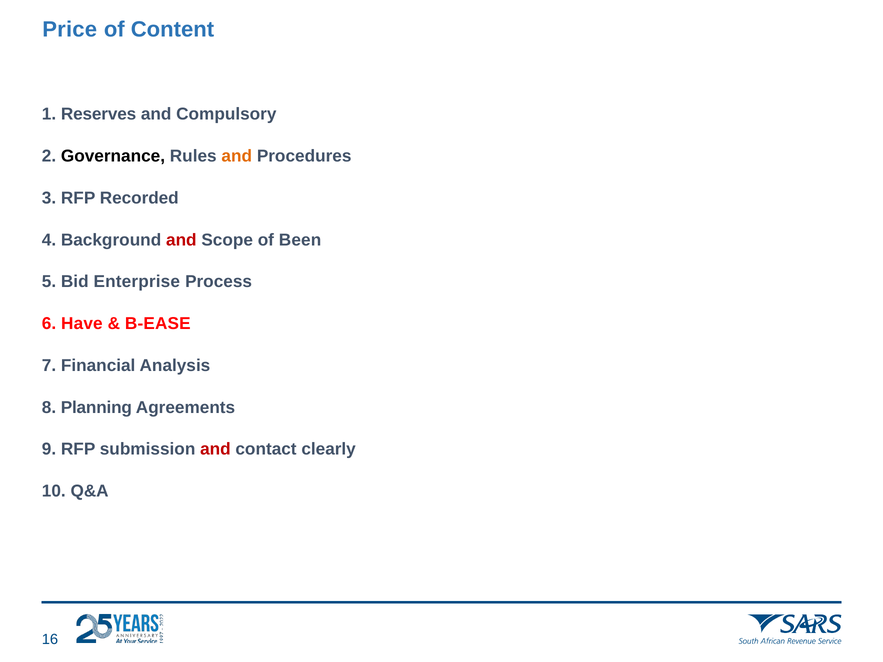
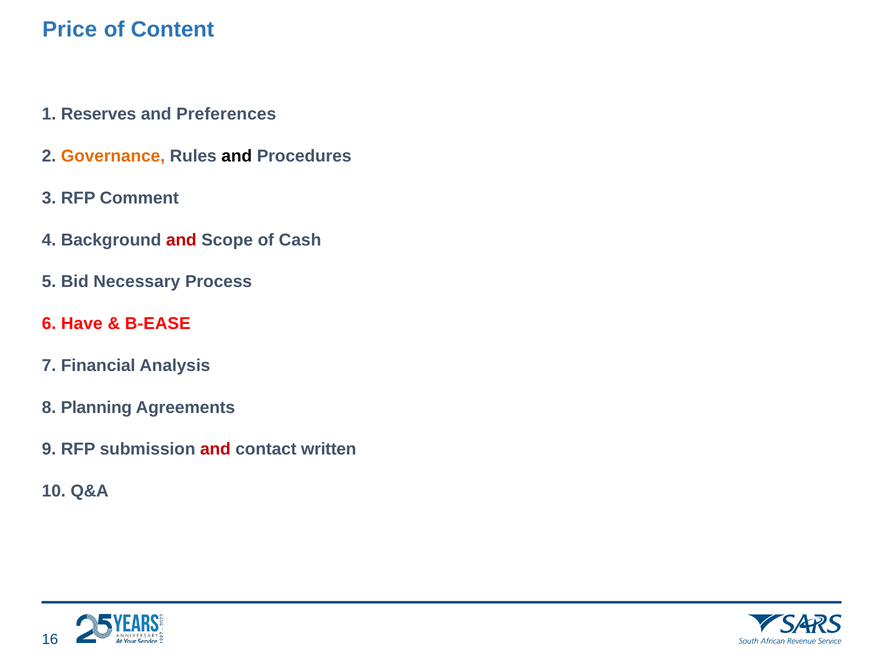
Compulsory: Compulsory -> Preferences (226, 114)
Governance colour: black -> orange (113, 156)
and colour: orange -> black (237, 156)
Recorded: Recorded -> Comment (139, 198)
Been: Been -> Cash (300, 240)
Enterprise: Enterprise -> Necessary (137, 282)
clearly: clearly -> written (329, 449)
